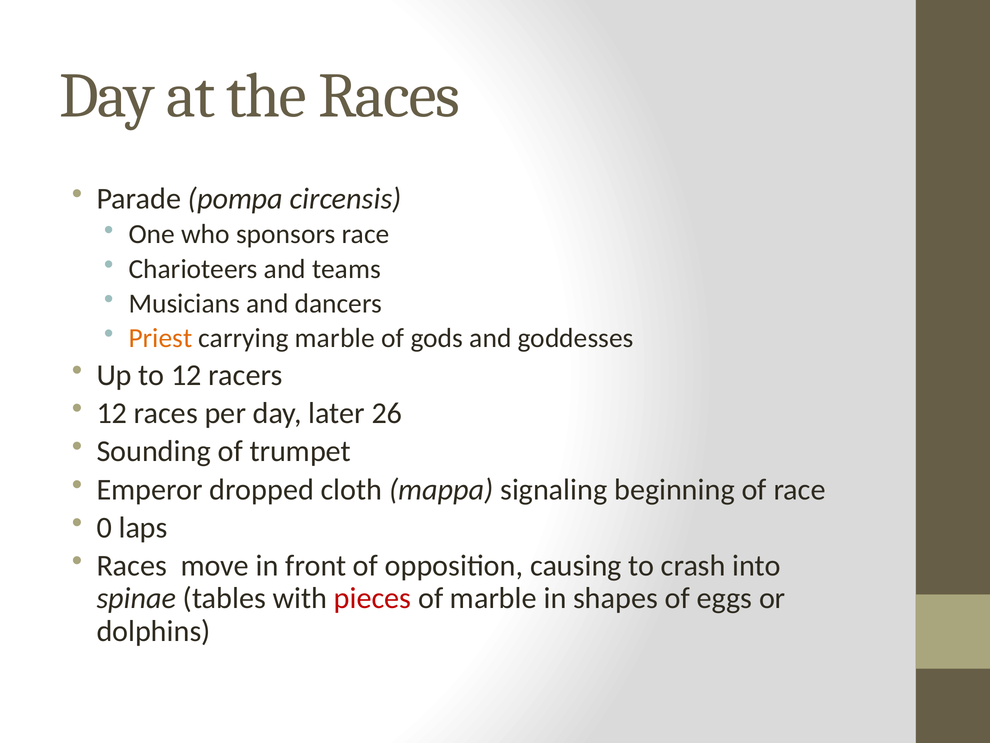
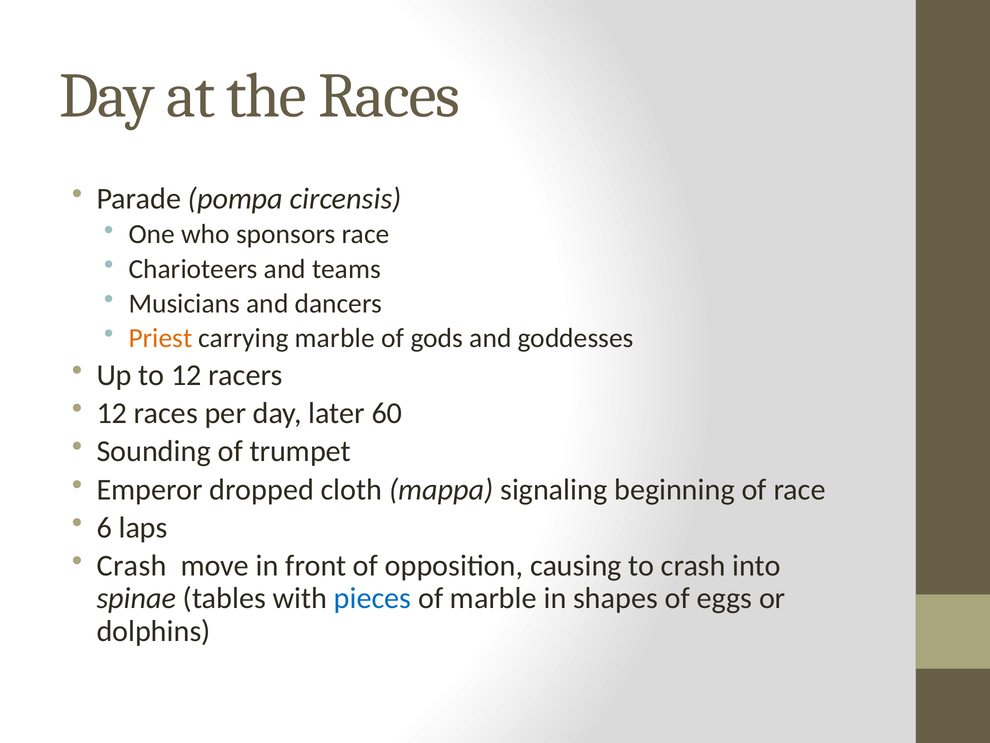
26: 26 -> 60 (387, 413)
0: 0 -> 6 (104, 527)
Races: Races -> Crash (132, 565)
pieces colour: red -> blue (373, 598)
